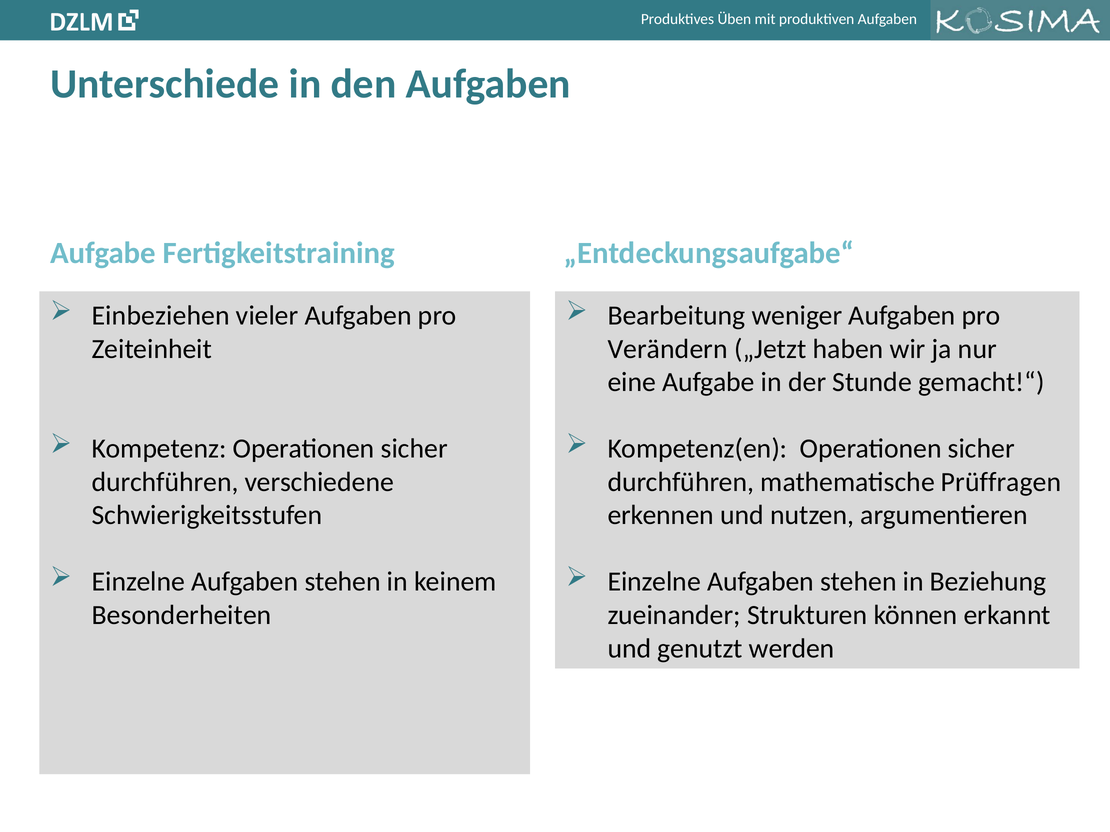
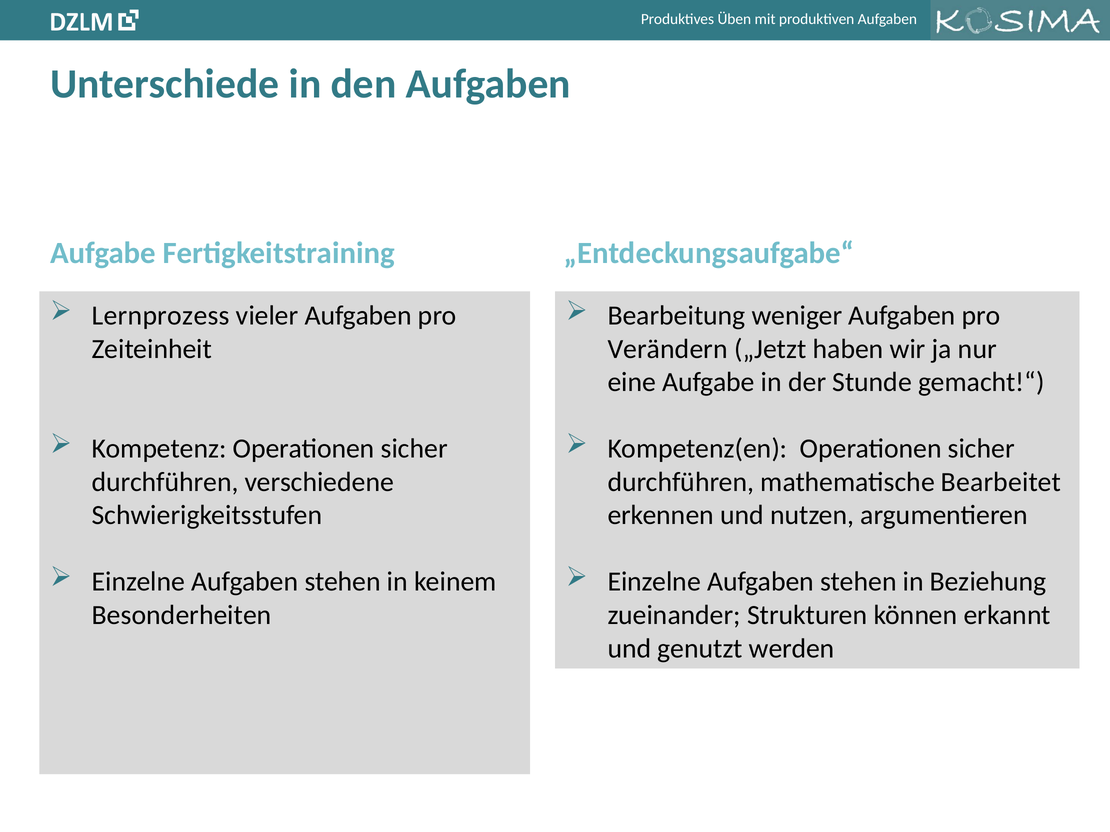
Einbeziehen: Einbeziehen -> Lernprozess (161, 316)
Prüffragen: Prüffragen -> Bearbeitet (1001, 482)
